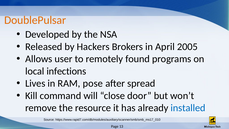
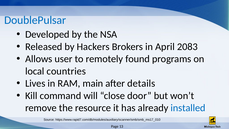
DoublePulsar colour: orange -> blue (35, 20)
2005: 2005 -> 2083 (187, 47)
infections: infections -> countries (66, 71)
pose: pose -> main (93, 83)
spread: spread -> details (141, 83)
